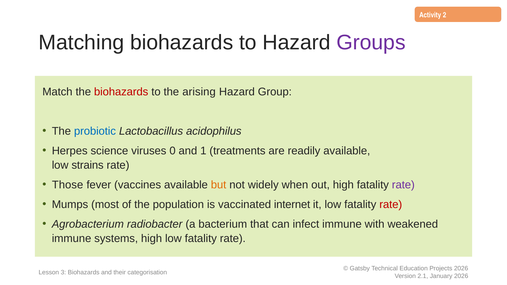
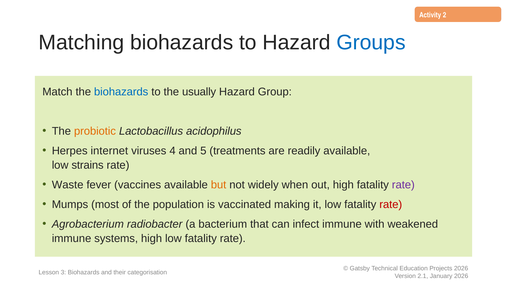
Groups colour: purple -> blue (371, 43)
biohazards colour: red -> blue (121, 92)
arising: arising -> usually (199, 92)
probiotic colour: blue -> orange (95, 131)
science: science -> internet (109, 151)
0: 0 -> 4 (173, 151)
1: 1 -> 5 (203, 151)
Those: Those -> Waste (68, 185)
internet: internet -> making (292, 205)
